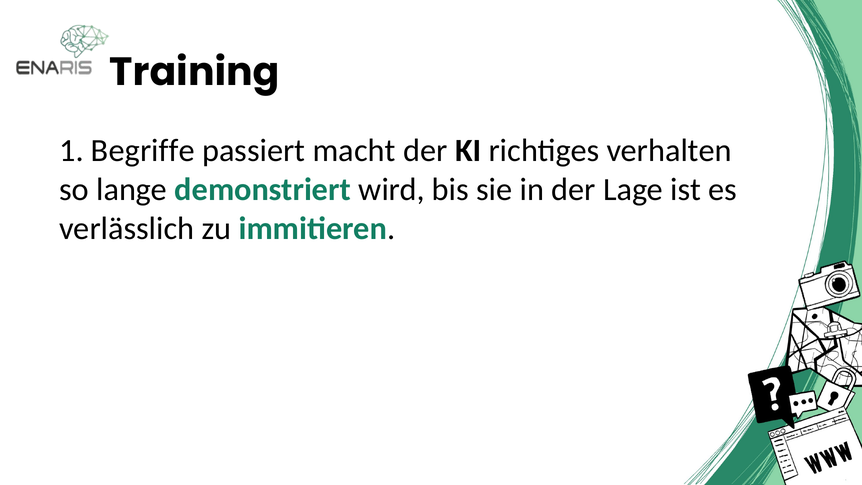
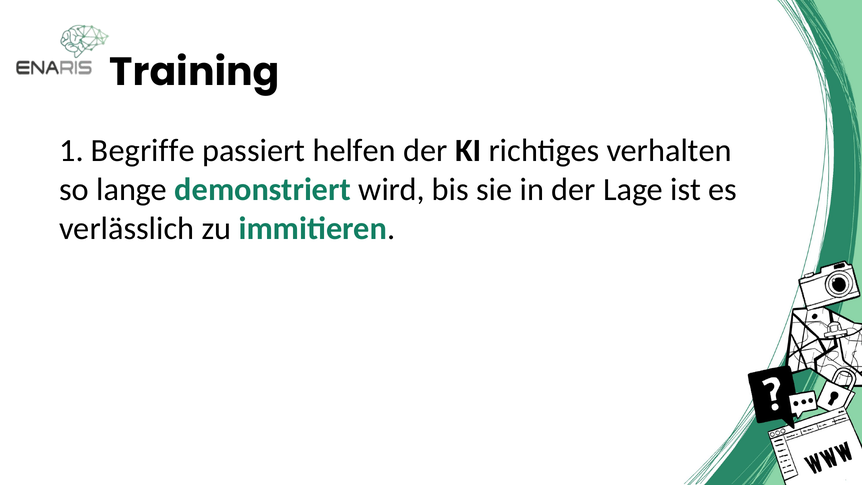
macht: macht -> helfen (354, 151)
